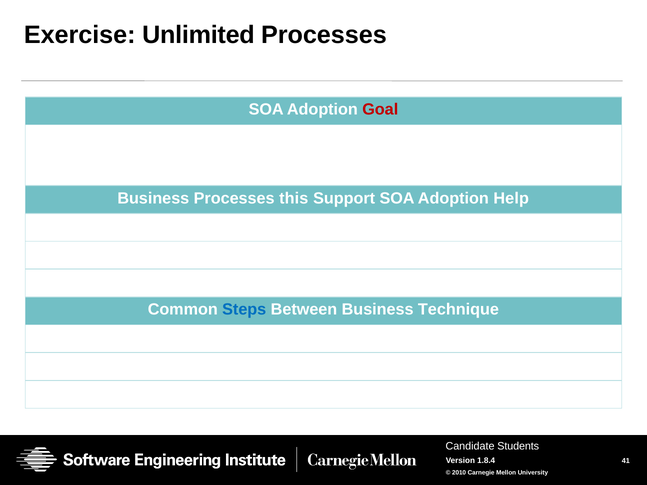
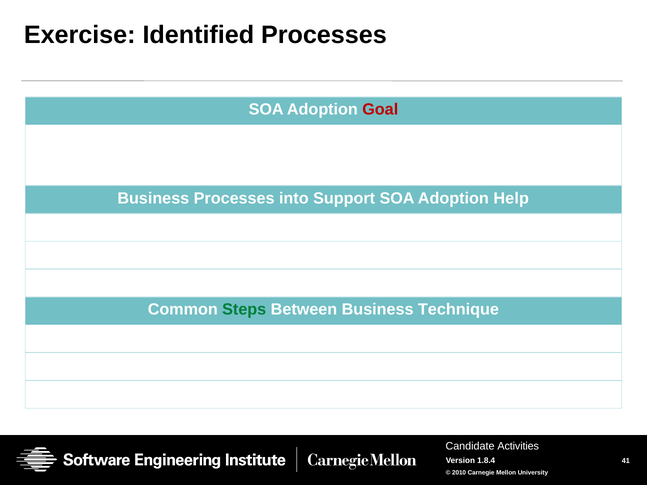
Unlimited: Unlimited -> Identified (198, 35)
this: this -> into (294, 198)
Steps colour: blue -> green (244, 310)
Students: Students -> Activities (518, 446)
